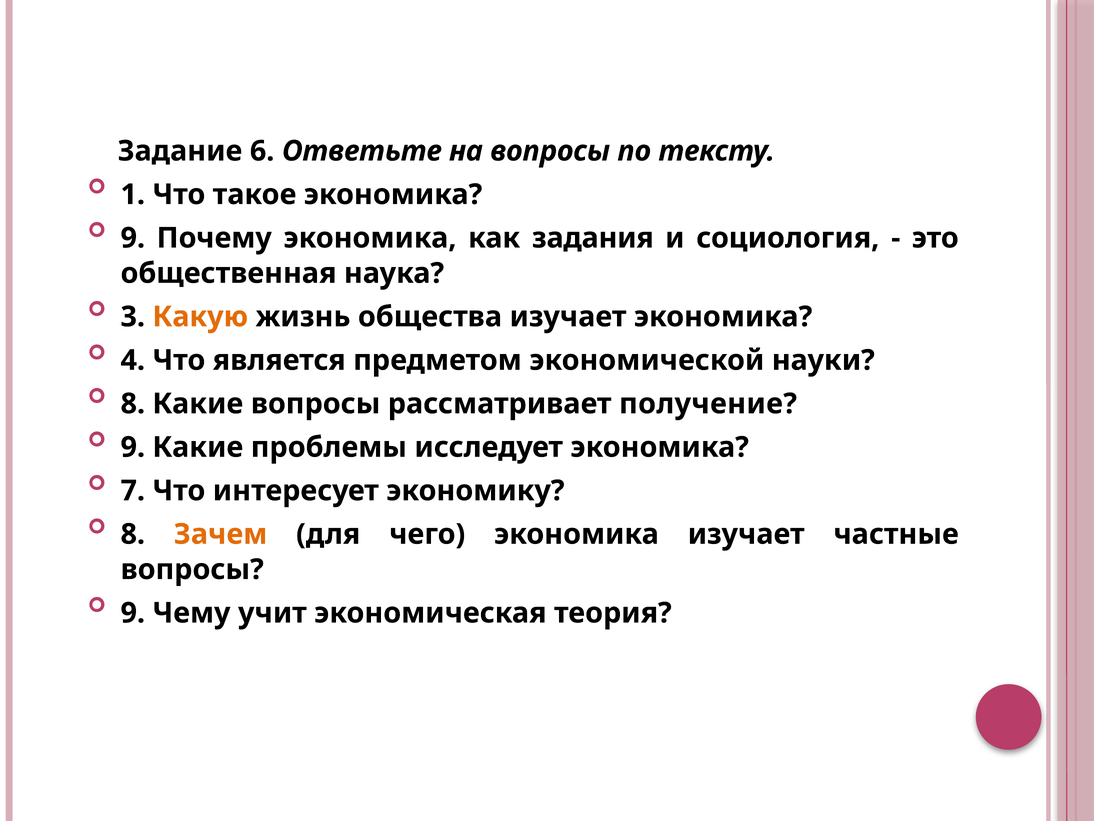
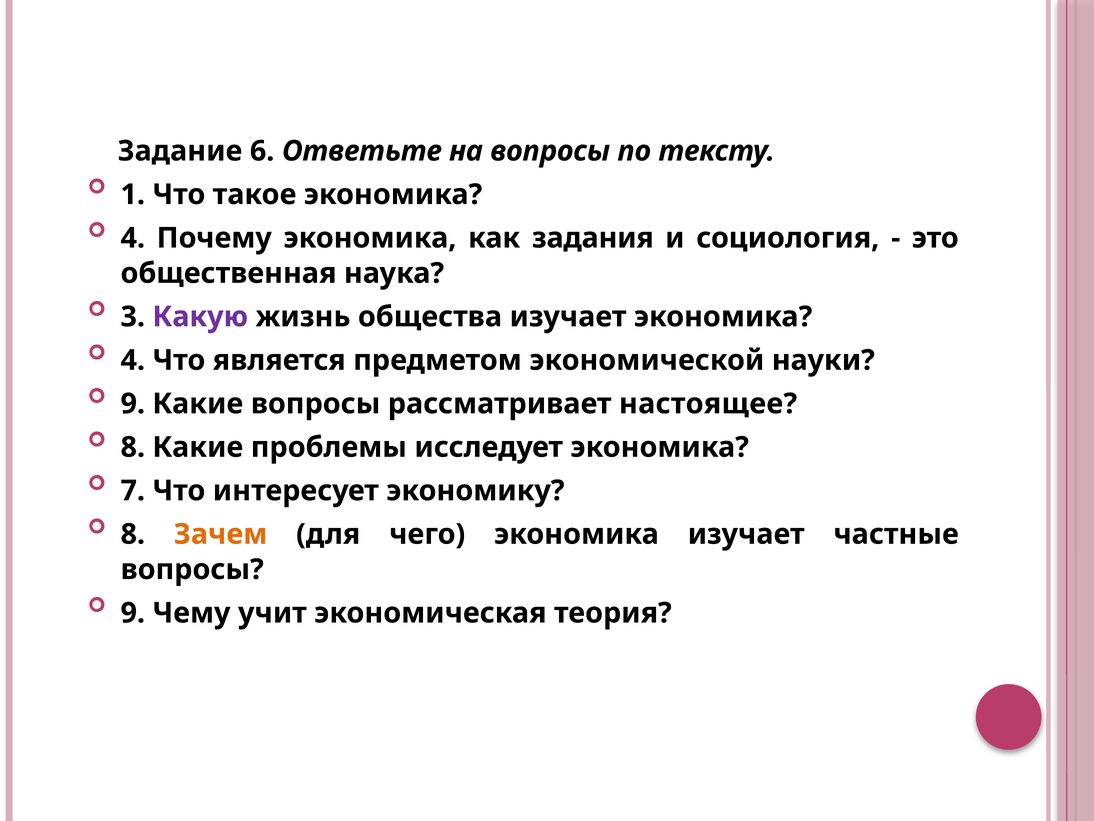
9: 9 -> 4 (133, 238)
Какую colour: orange -> purple (200, 317)
8: 8 -> 9 (133, 404)
получение: получение -> настоящее (708, 404)
9: 9 -> 8 (133, 447)
